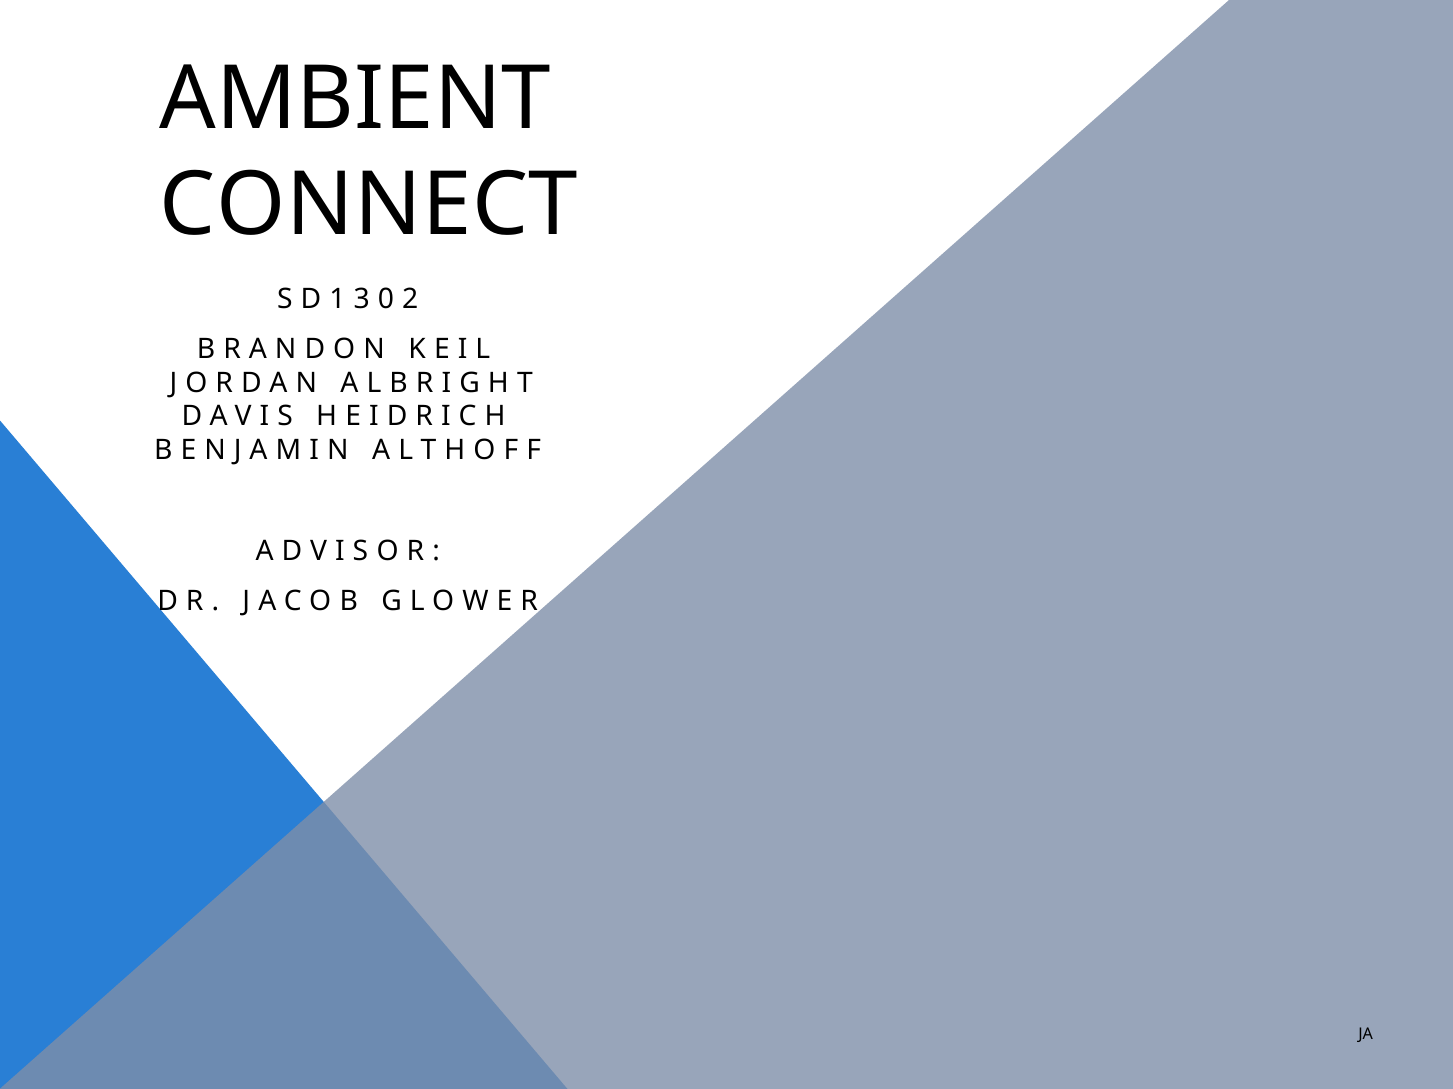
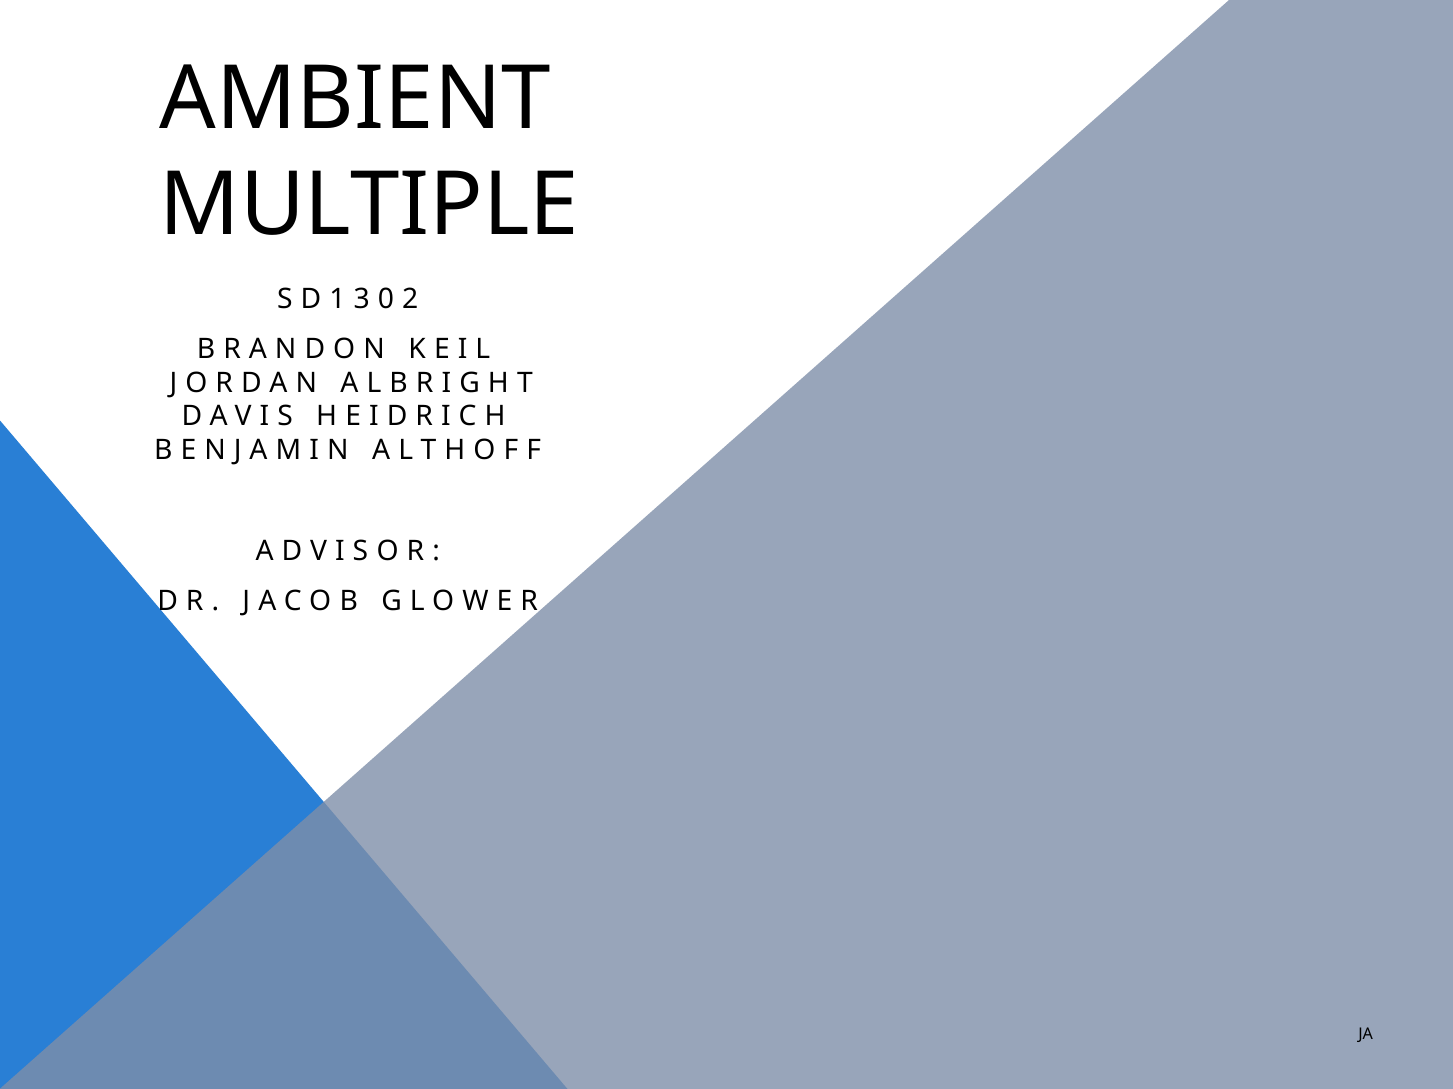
CONNECT: CONNECT -> MULTIPLE (369, 206)
